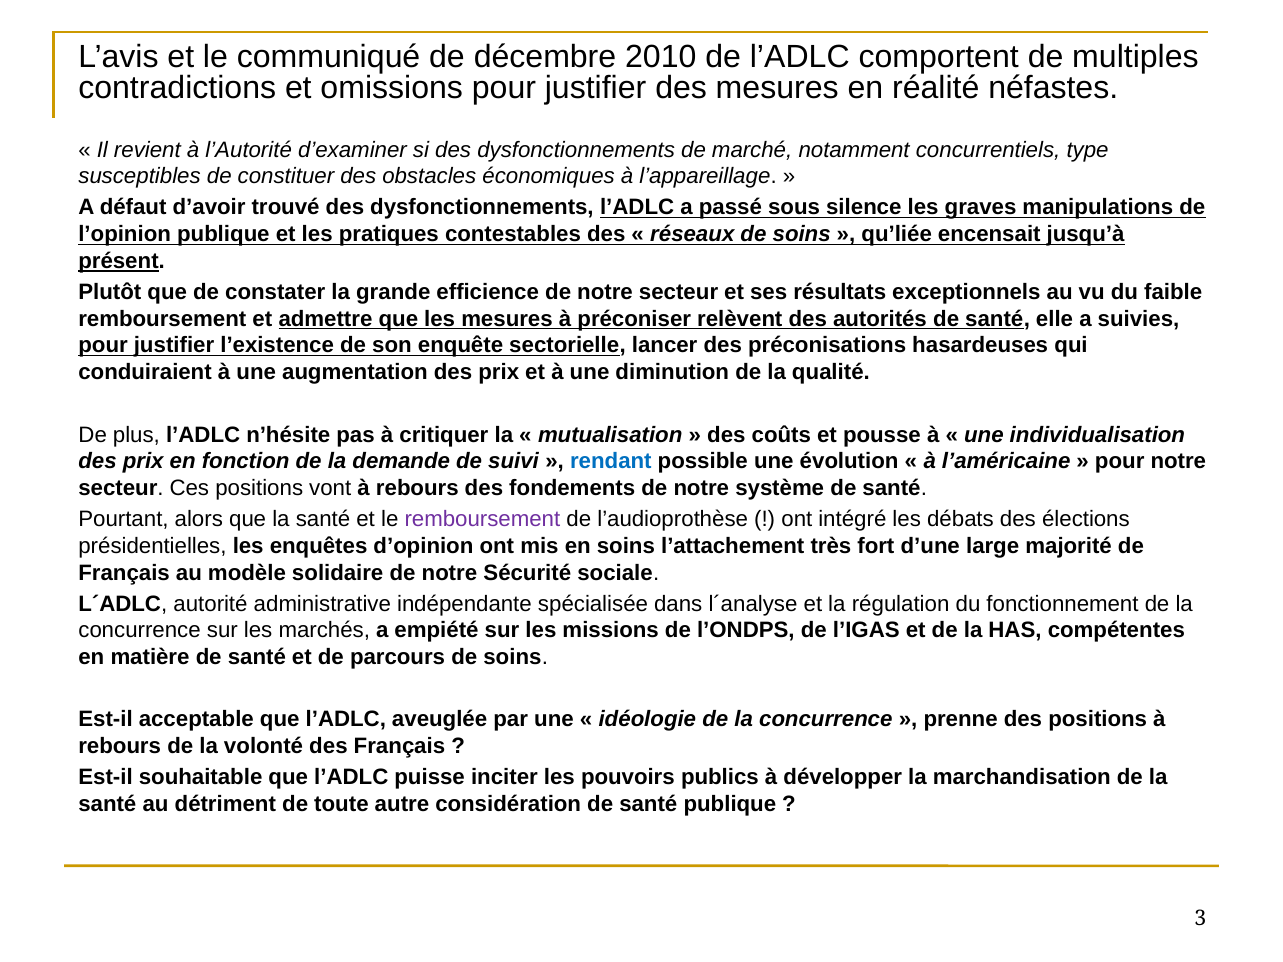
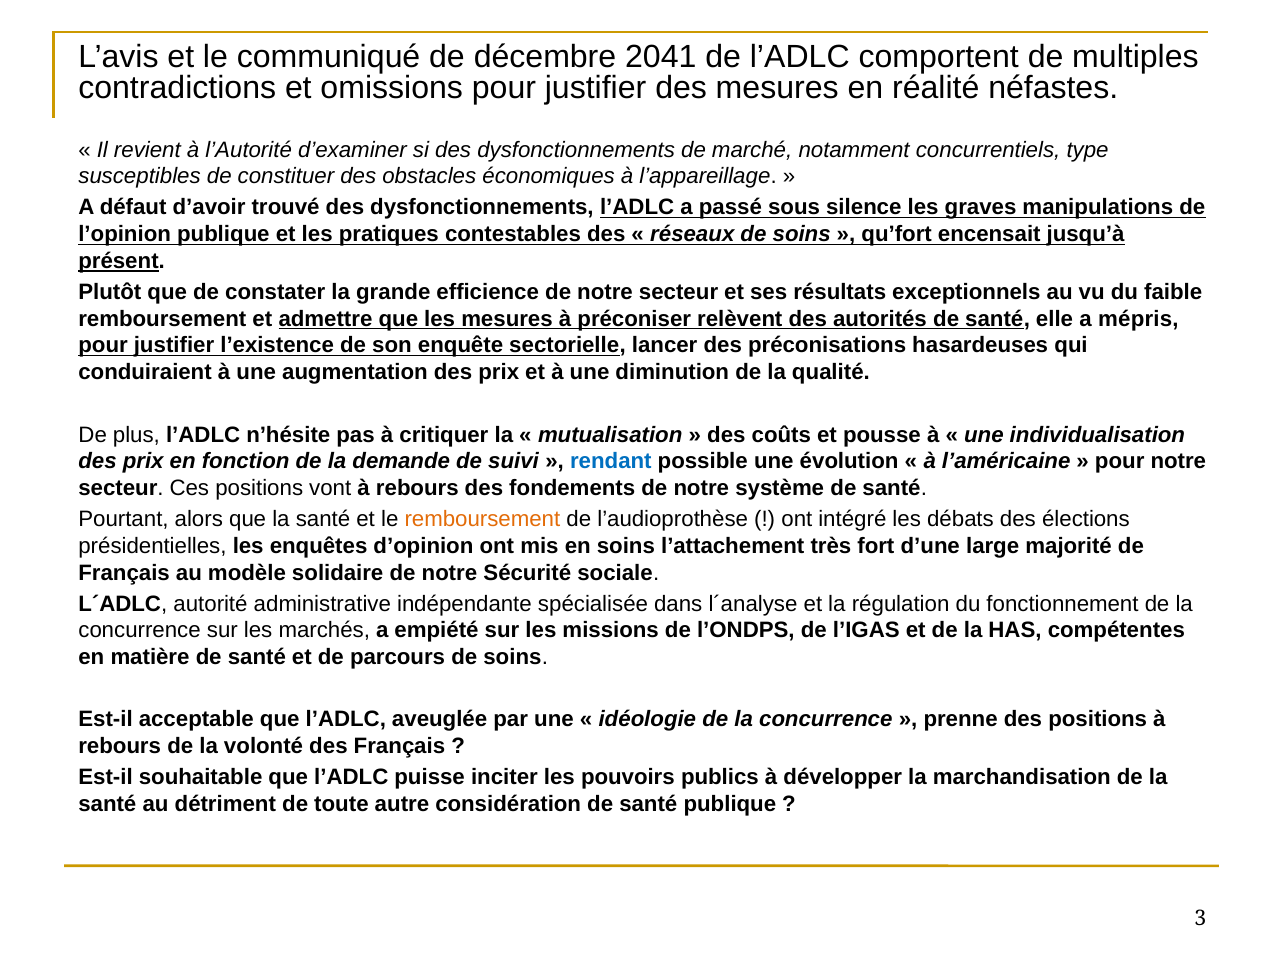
2010: 2010 -> 2041 (661, 57)
qu’liée: qu’liée -> qu’fort (897, 234)
suivies: suivies -> mépris (1138, 319)
remboursement colour: purple -> orange (482, 519)
